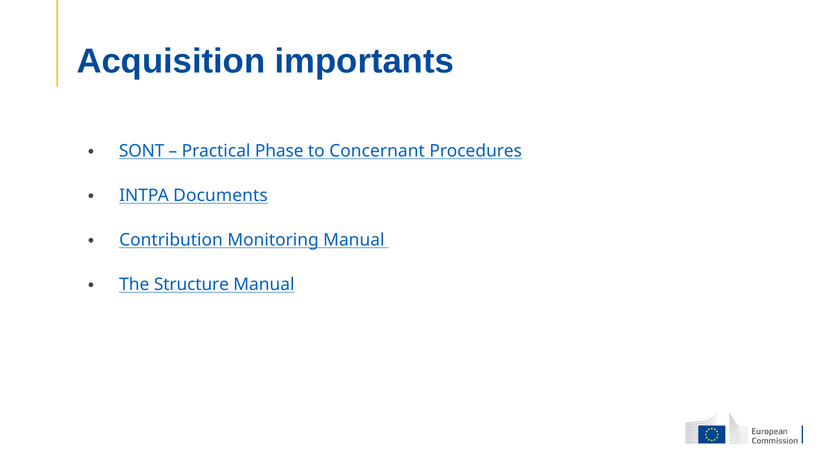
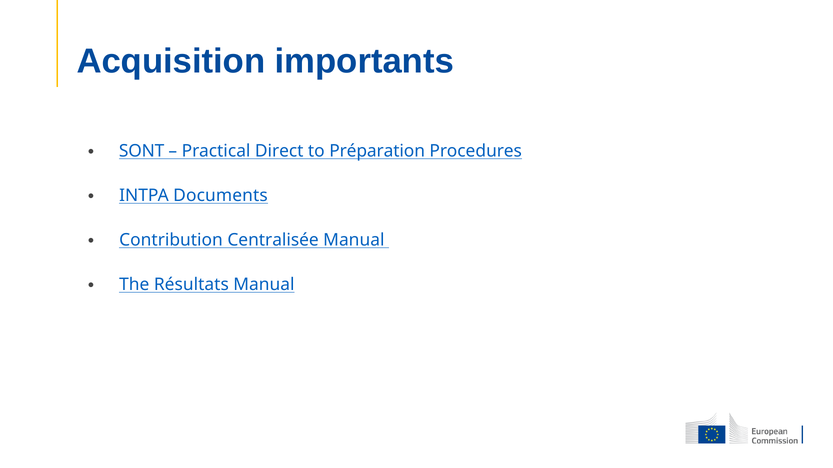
Phase: Phase -> Direct (279, 151)
Concernant: Concernant -> Préparation (377, 151)
Monitoring: Monitoring -> Centralisée (273, 240)
Structure: Structure -> Résultats (191, 285)
